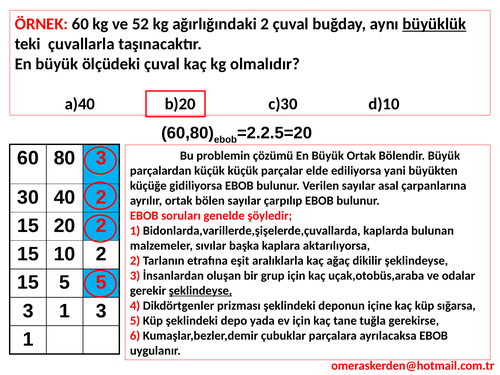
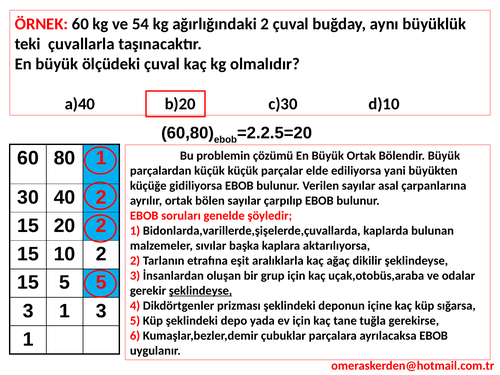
52: 52 -> 54 (141, 24)
büyüklük underline: present -> none (434, 24)
80 3: 3 -> 1 (101, 158)
